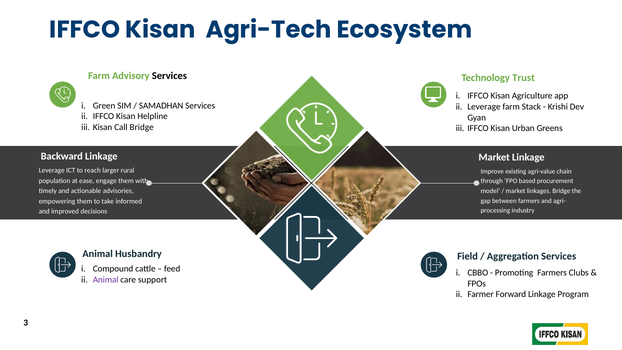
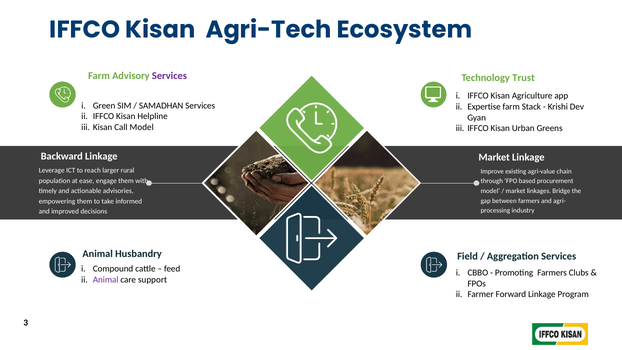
Services colour: black -> purple (169, 76)
Leverage: Leverage -> Expertise (484, 107)
Call Bridge: Bridge -> Model (142, 127)
